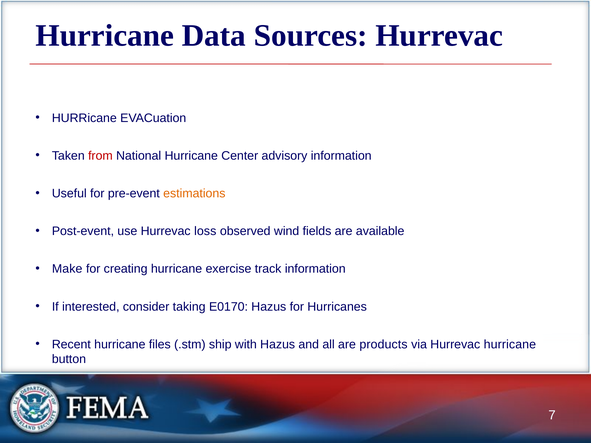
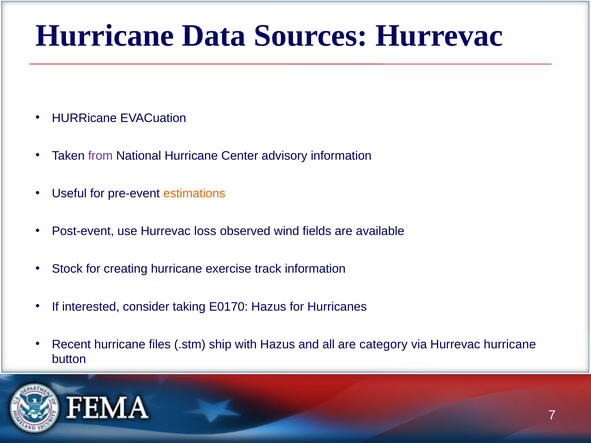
from colour: red -> purple (100, 156)
Make: Make -> Stock (67, 269)
products: products -> category (384, 345)
